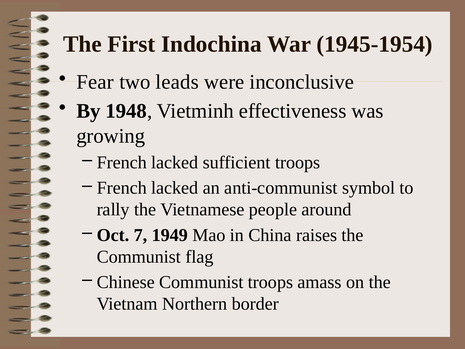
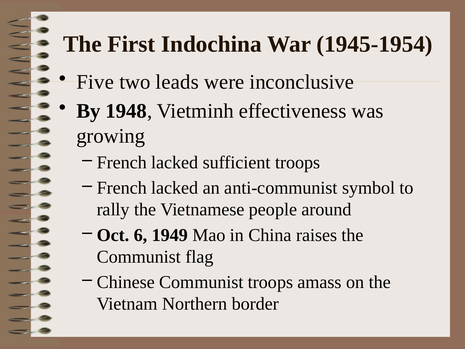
Fear: Fear -> Five (95, 82)
7: 7 -> 6 (140, 235)
